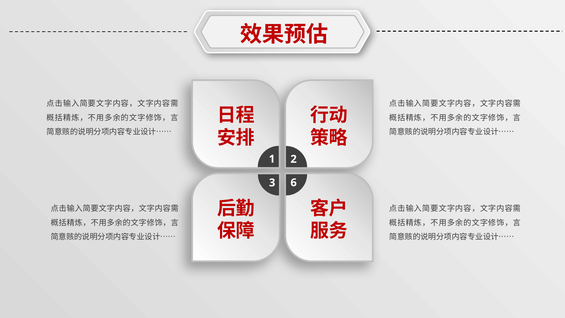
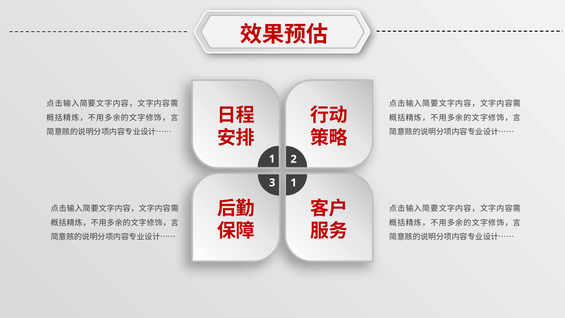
3 6: 6 -> 1 (294, 183)
